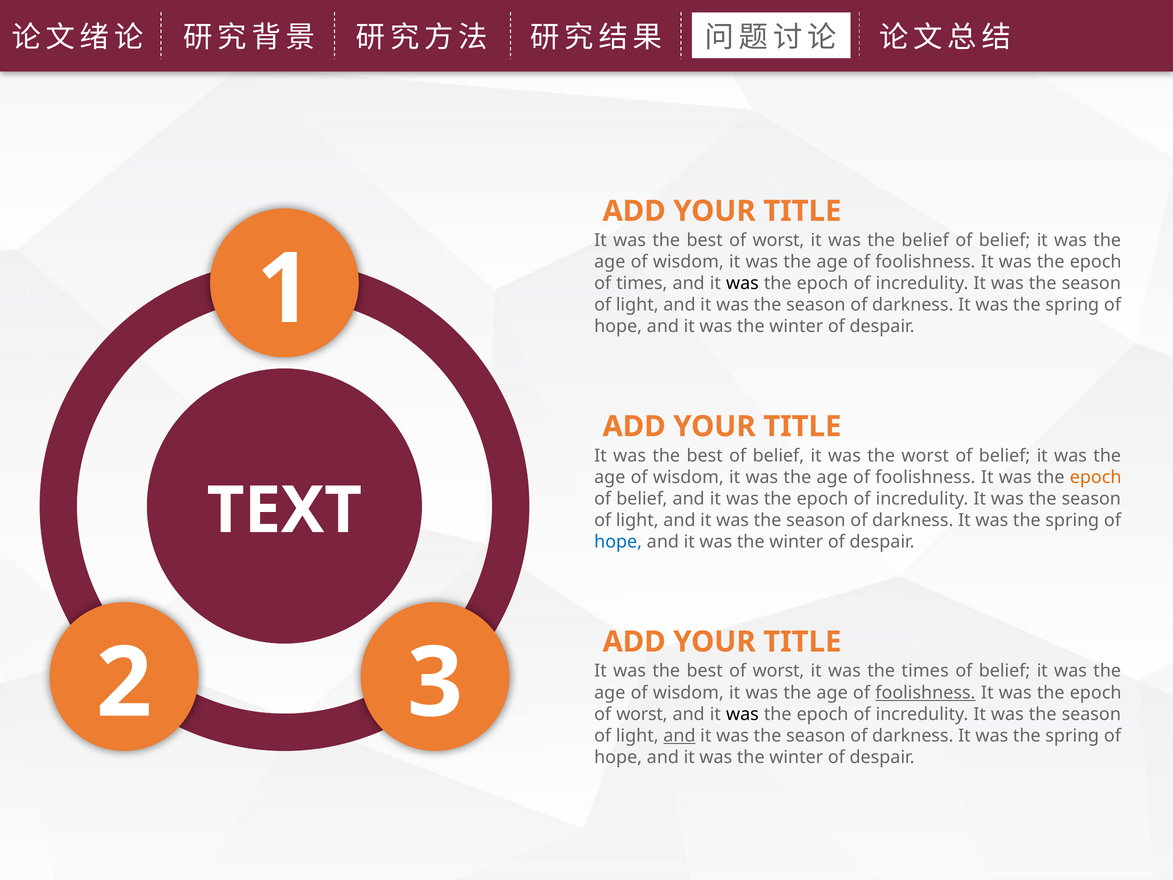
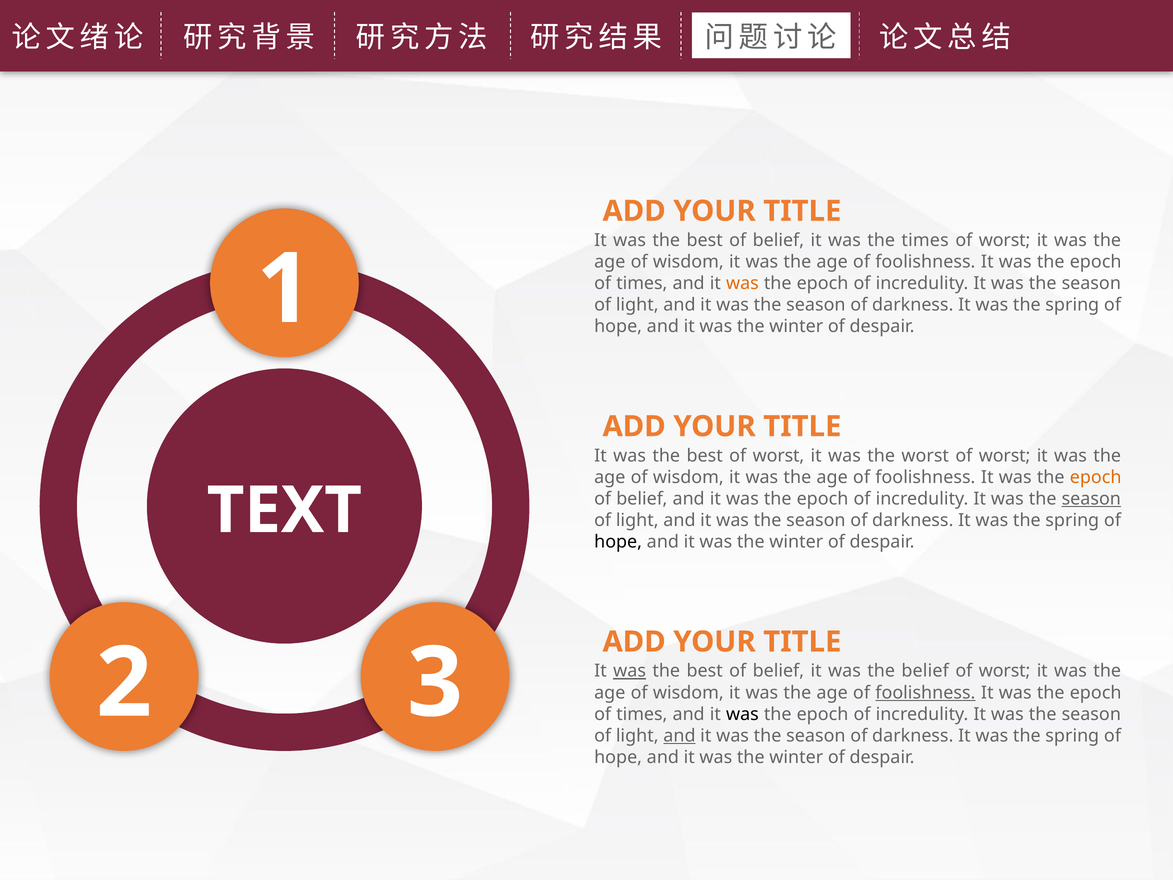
worst: worst -> belief (778, 240)
the belief: belief -> times (925, 240)
belief: belief -> worst (1005, 240)
was colour: black -> orange (742, 283)
best of belief: belief -> worst (778, 456)
worst of belief: belief -> worst (1005, 456)
season underline: none -> present (1091, 499)
hope colour: blue -> black (618, 542)
was underline: none -> present (630, 671)
worst: worst -> belief (778, 671)
the times: times -> belief (925, 671)
belief: belief -> worst (1005, 671)
worst: worst -> times (642, 714)
